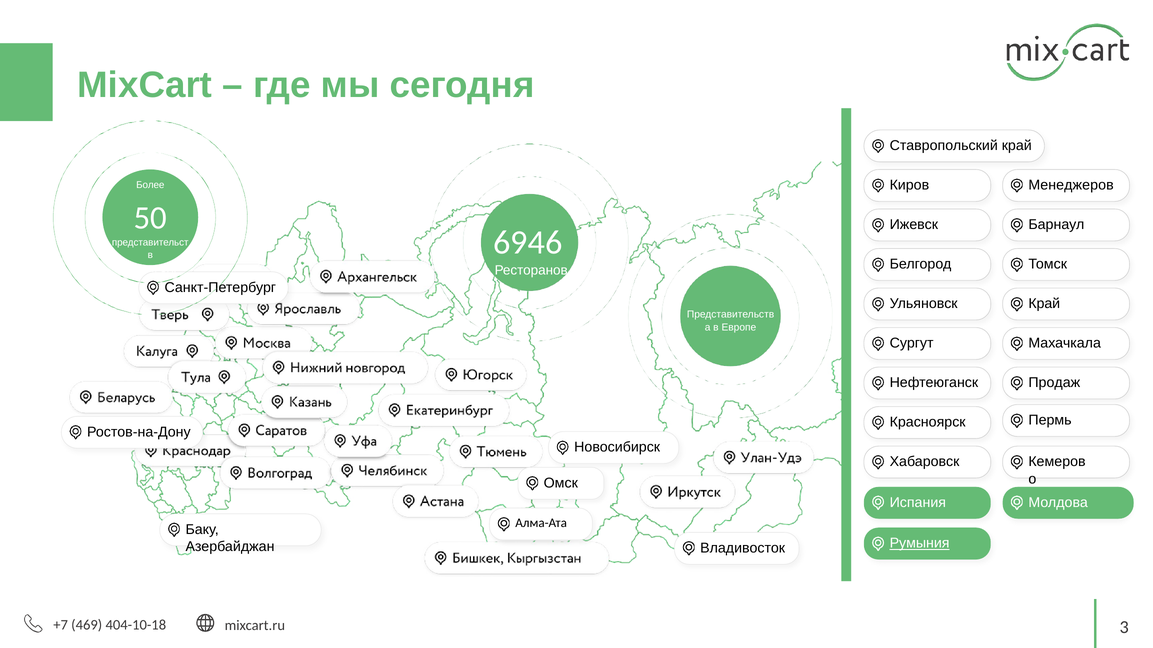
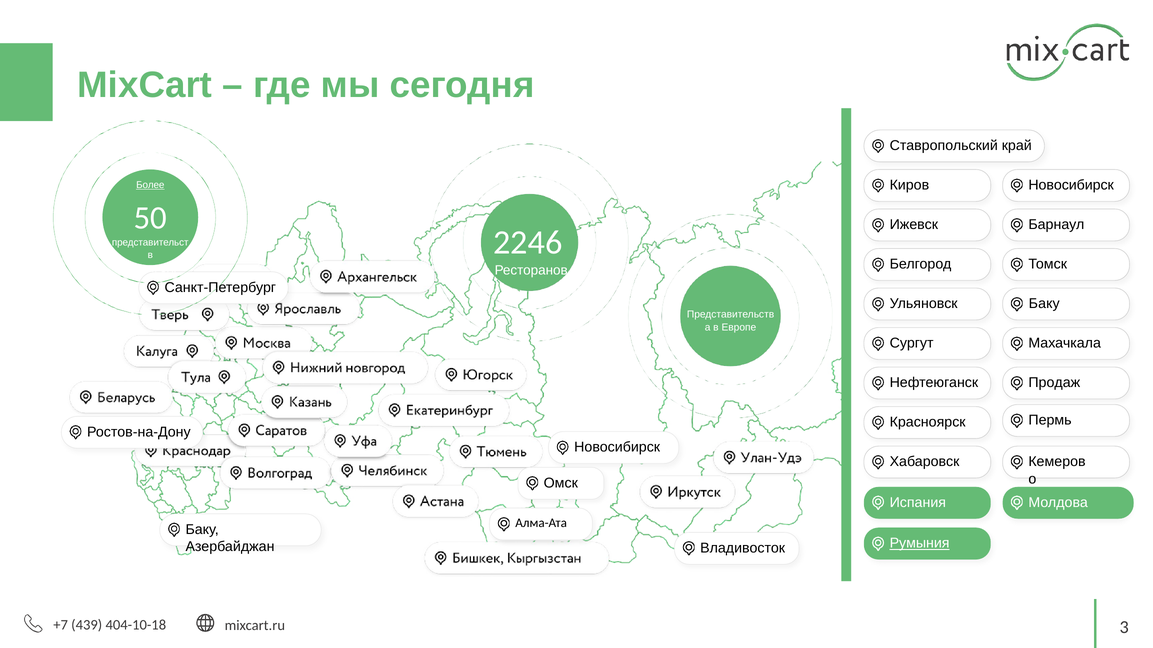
Киров Менеджеров: Менеджеров -> Новосибирск (1071, 185)
Более underline: none -> present (150, 185)
6946: 6946 -> 2246 (528, 243)
Край: Край -> Баку (1044, 304)
469: 469 -> 439 (87, 625)
